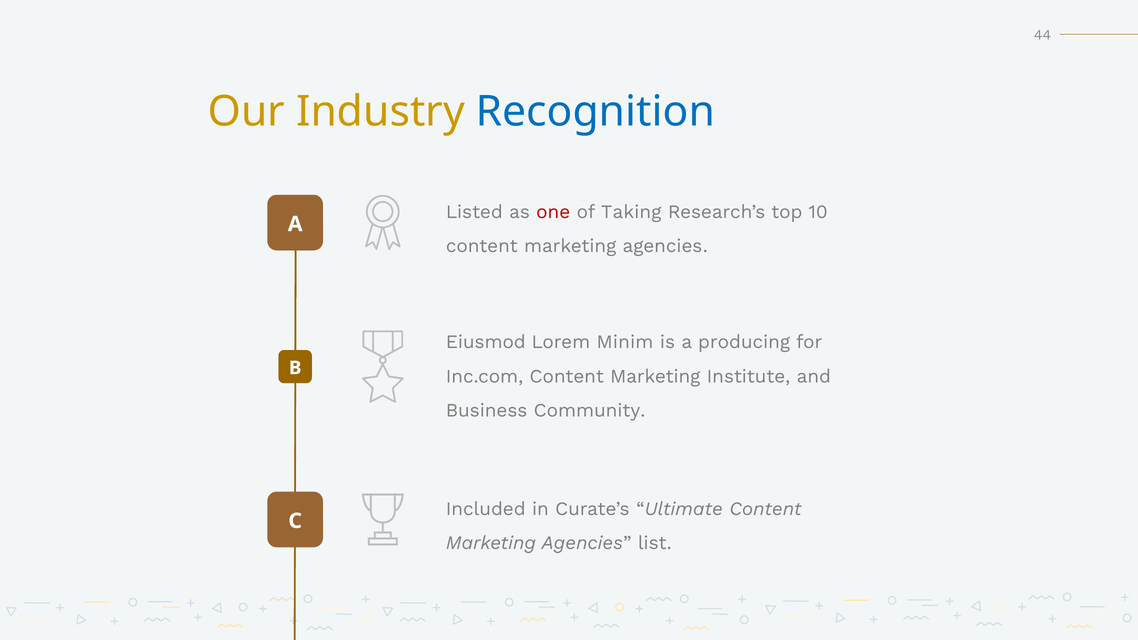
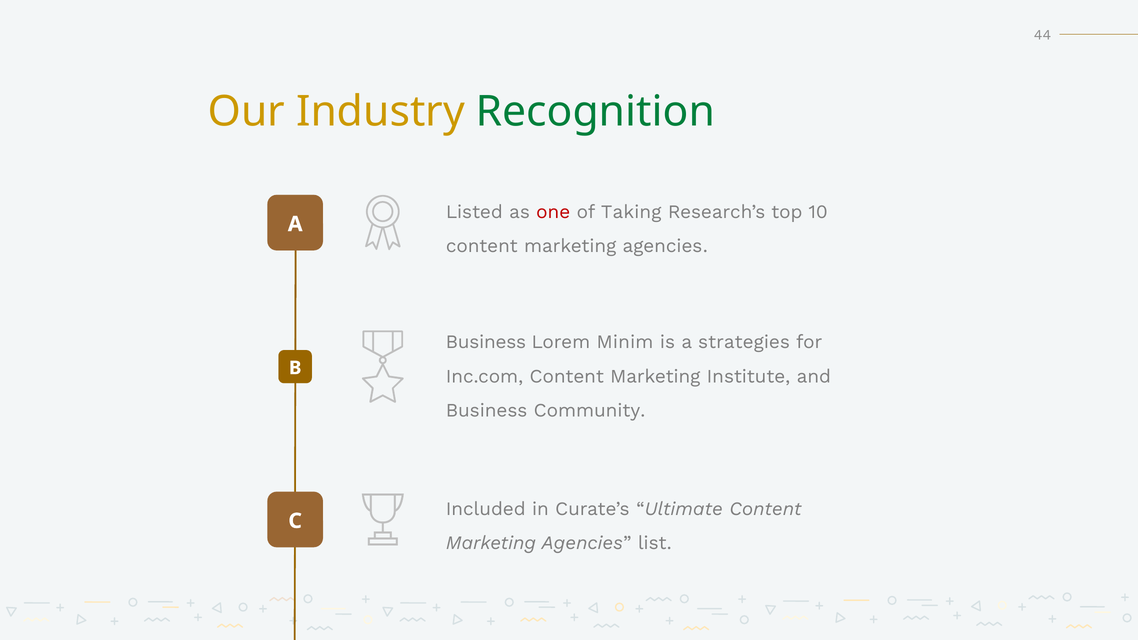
Recognition colour: blue -> green (595, 112)
Eiusmod: Eiusmod -> Business (486, 342)
producing: producing -> strategies (744, 342)
